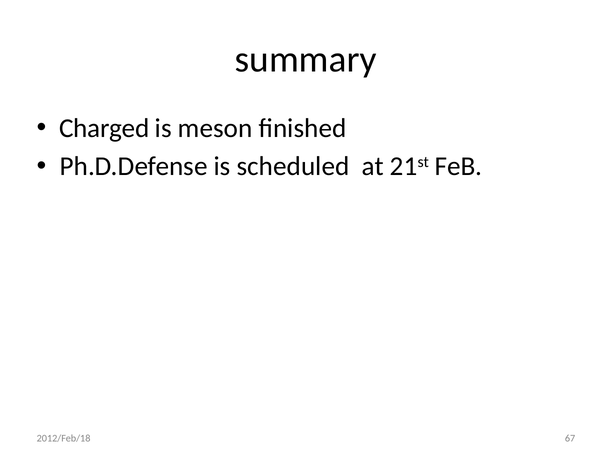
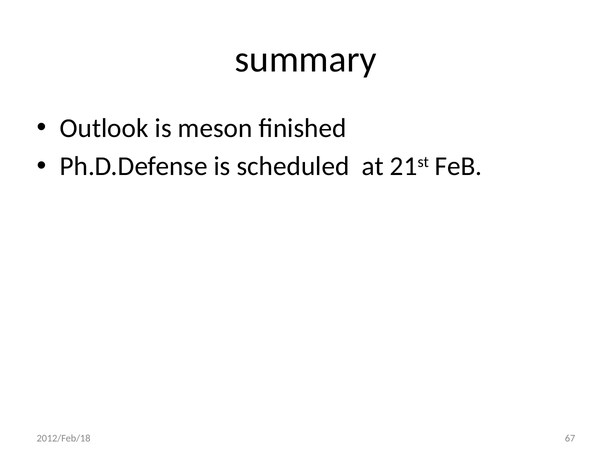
Charged: Charged -> Outlook (104, 128)
